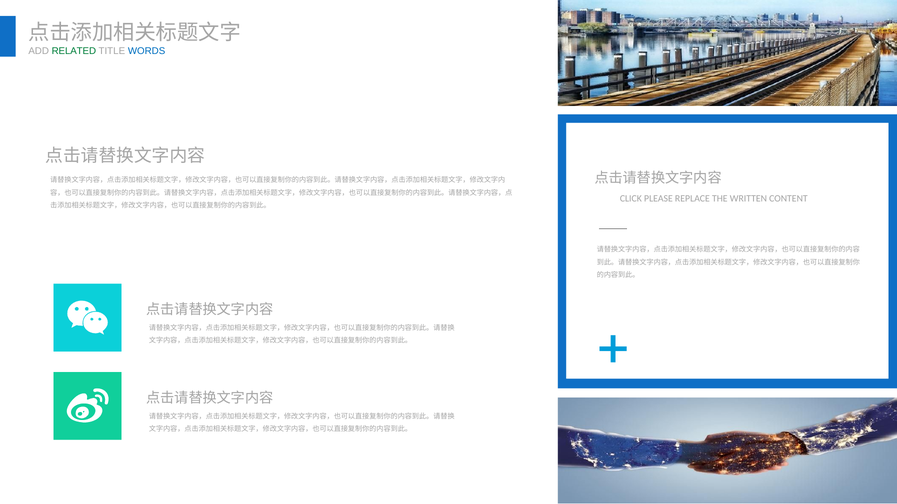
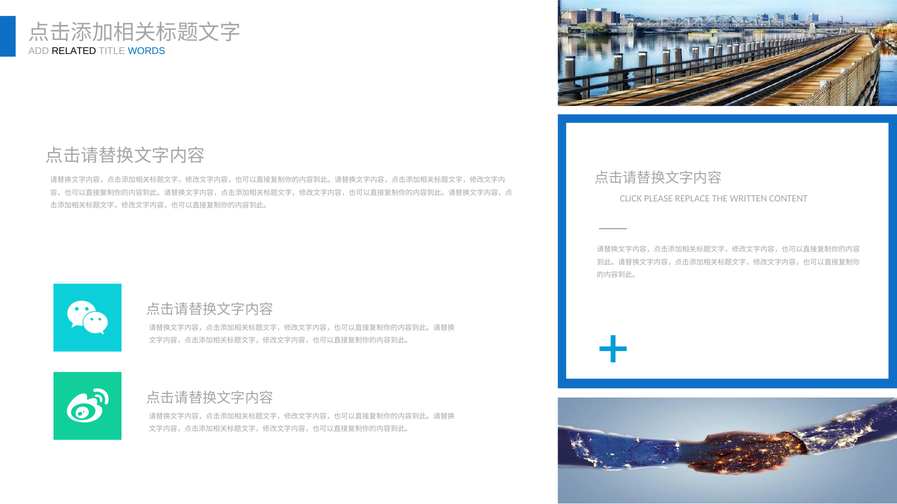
RELATED colour: green -> black (74, 51)
